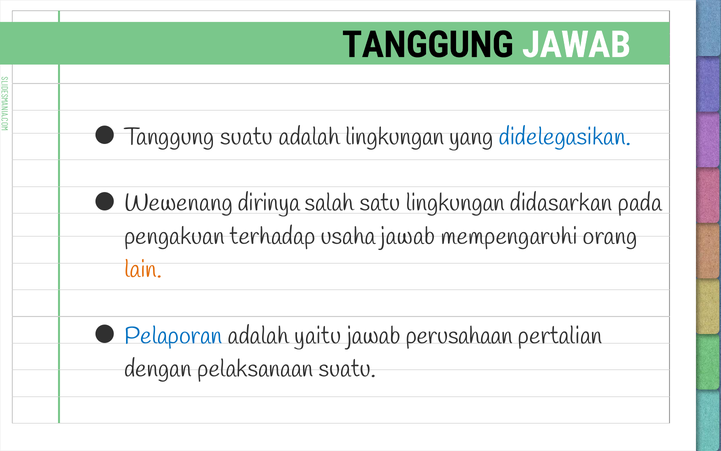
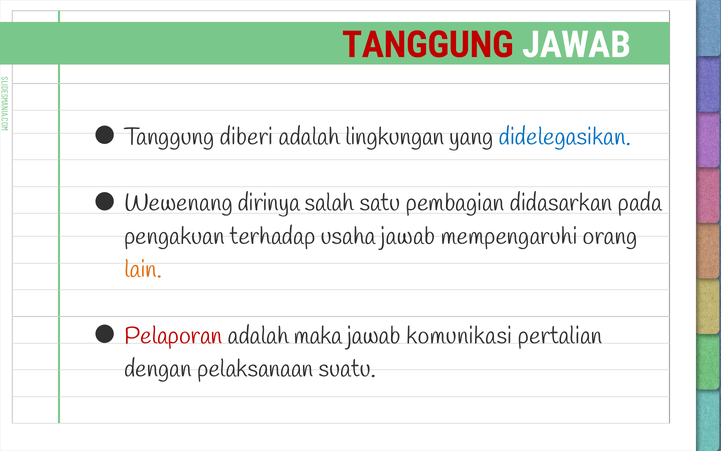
TANGGUNG colour: black -> red (428, 45)
Tanggung suatu: suatu -> diberi (247, 137)
satu lingkungan: lingkungan -> pembagian (455, 203)
Pelaporan colour: blue -> red (173, 335)
yaitu: yaitu -> maka (318, 335)
perusahaan: perusahaan -> komunikasi (459, 335)
